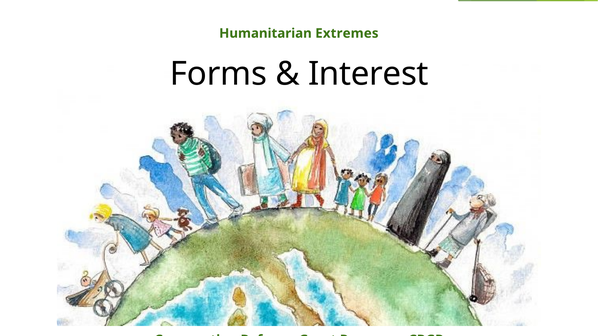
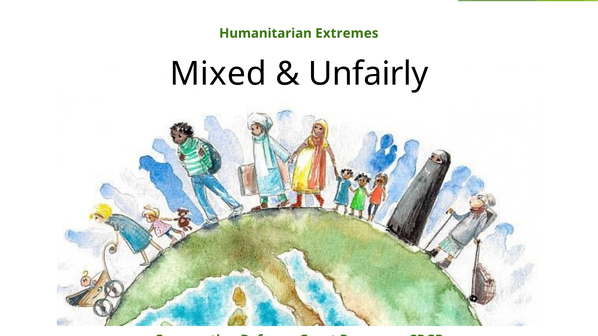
Forms: Forms -> Mixed (218, 74)
Interest: Interest -> Unfairly (368, 74)
